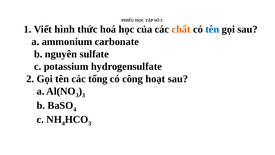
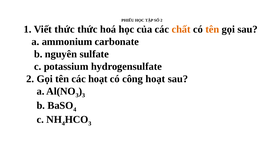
Viết hình: hình -> thức (65, 29)
tên colour: blue -> orange (212, 29)
các tổng: tổng -> hoạt (98, 79)
